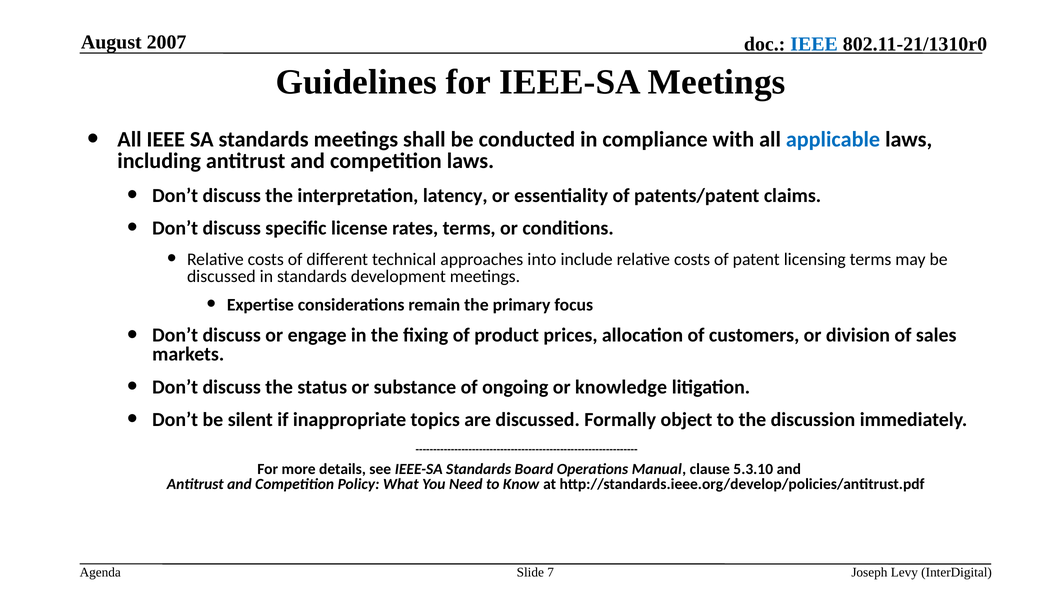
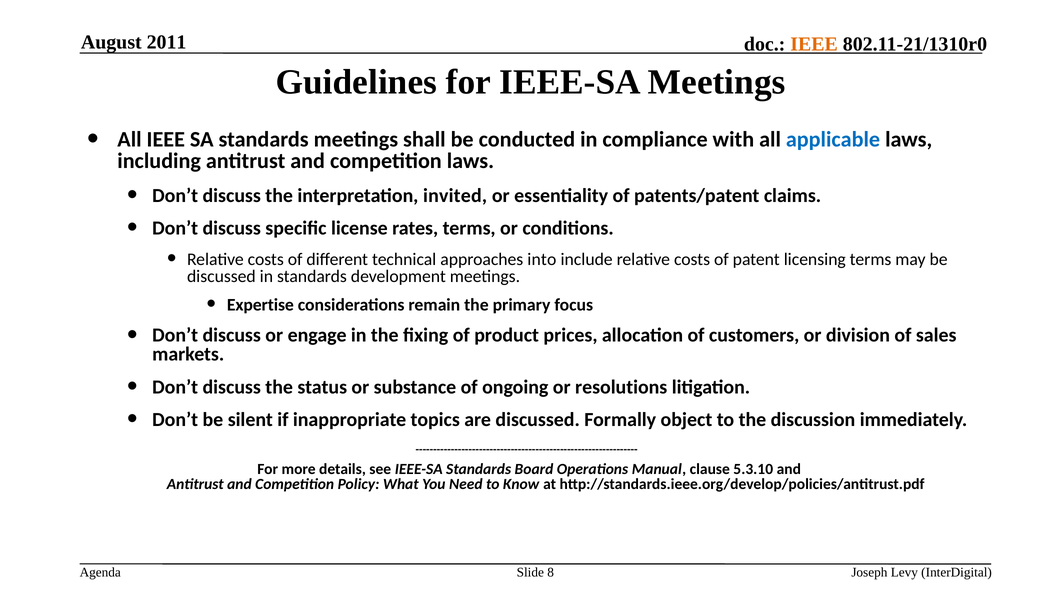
2007: 2007 -> 2011 (167, 42)
IEEE colour: blue -> orange (814, 44)
latency: latency -> invited (455, 196)
knowledge: knowledge -> resolutions (621, 387)
7: 7 -> 8 (551, 573)
